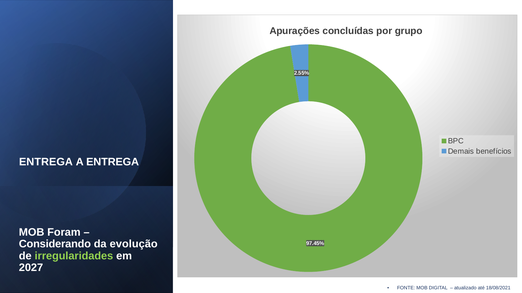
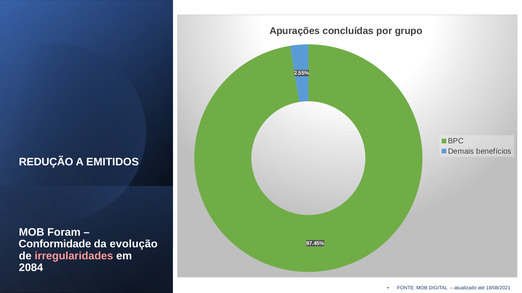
ENTREGA: ENTREGA -> REDUÇÃO (46, 162)
A ENTREGA: ENTREGA -> EMITIDOS (113, 162)
Considerando: Considerando -> Conformidade (55, 245)
irregularidades colour: light green -> pink (74, 256)
2027: 2027 -> 2084 (31, 268)
